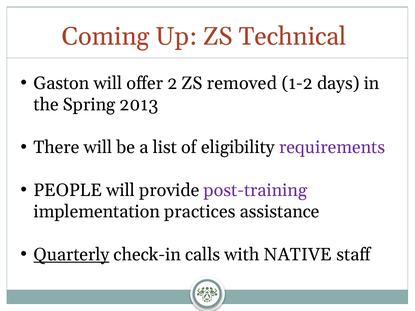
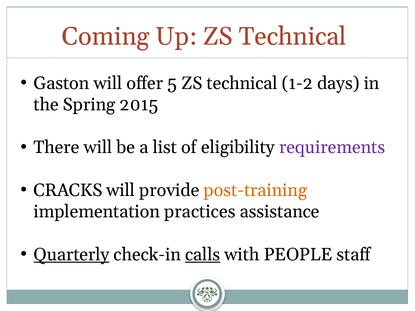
2: 2 -> 5 (172, 83)
removed: removed -> technical (242, 83)
2013: 2013 -> 2015 (139, 105)
PEOPLE: PEOPLE -> CRACKS (68, 190)
post-training colour: purple -> orange (255, 190)
calls underline: none -> present (203, 255)
NATIVE: NATIVE -> PEOPLE (298, 255)
